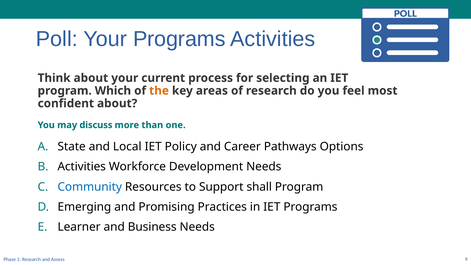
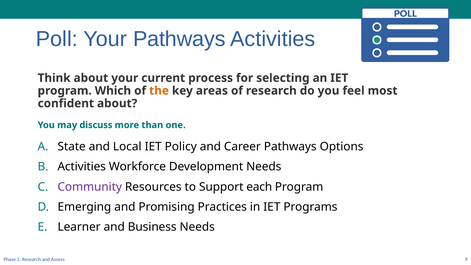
Your Programs: Programs -> Pathways (179, 39)
Community colour: blue -> purple (90, 187)
shall: shall -> each (259, 187)
